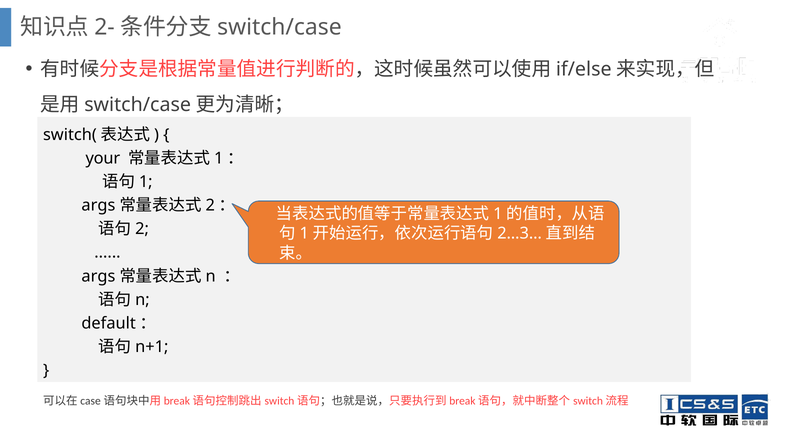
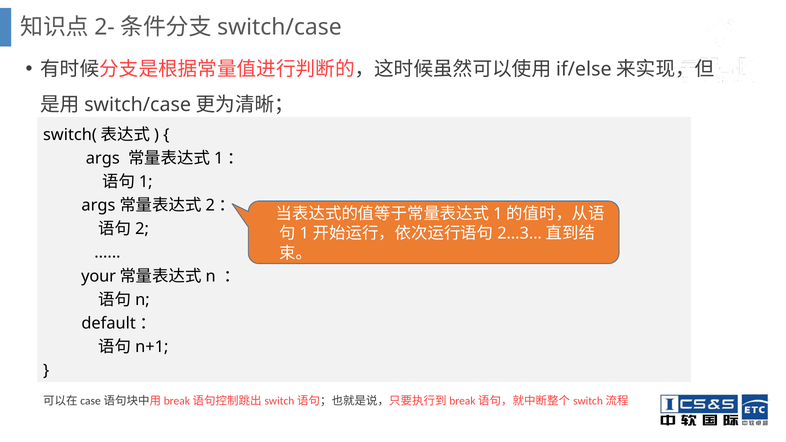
your: your -> args (103, 158)
args: args -> your (99, 276)
